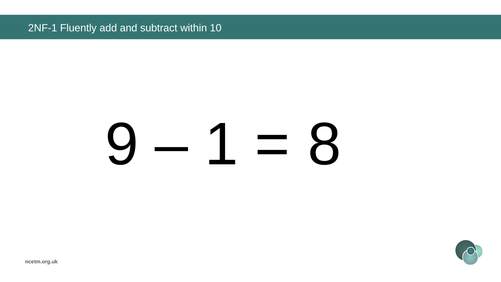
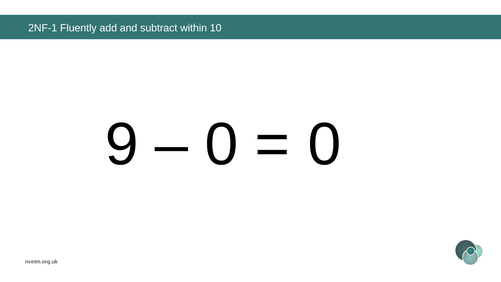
1: 1 -> 0 (222, 145)
8: 8 -> 0 (325, 145)
